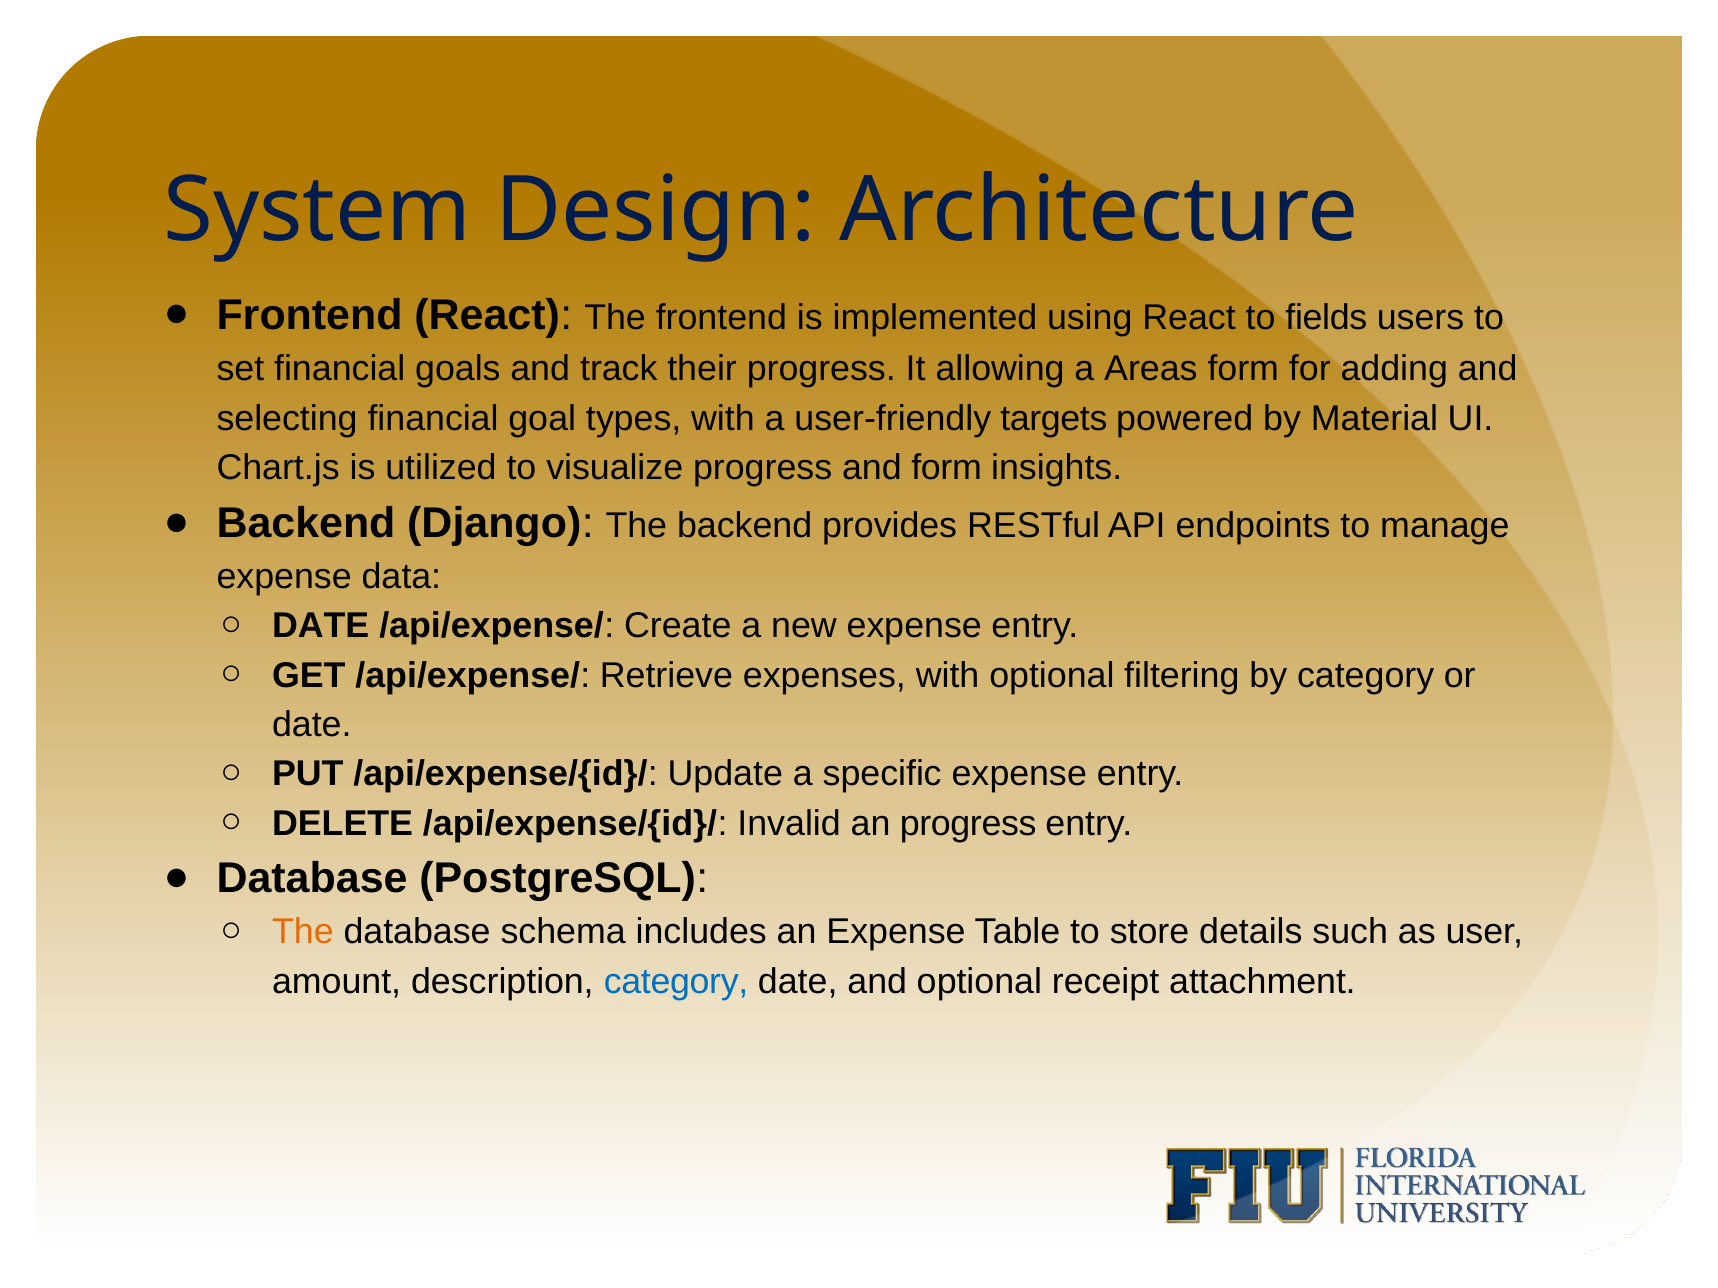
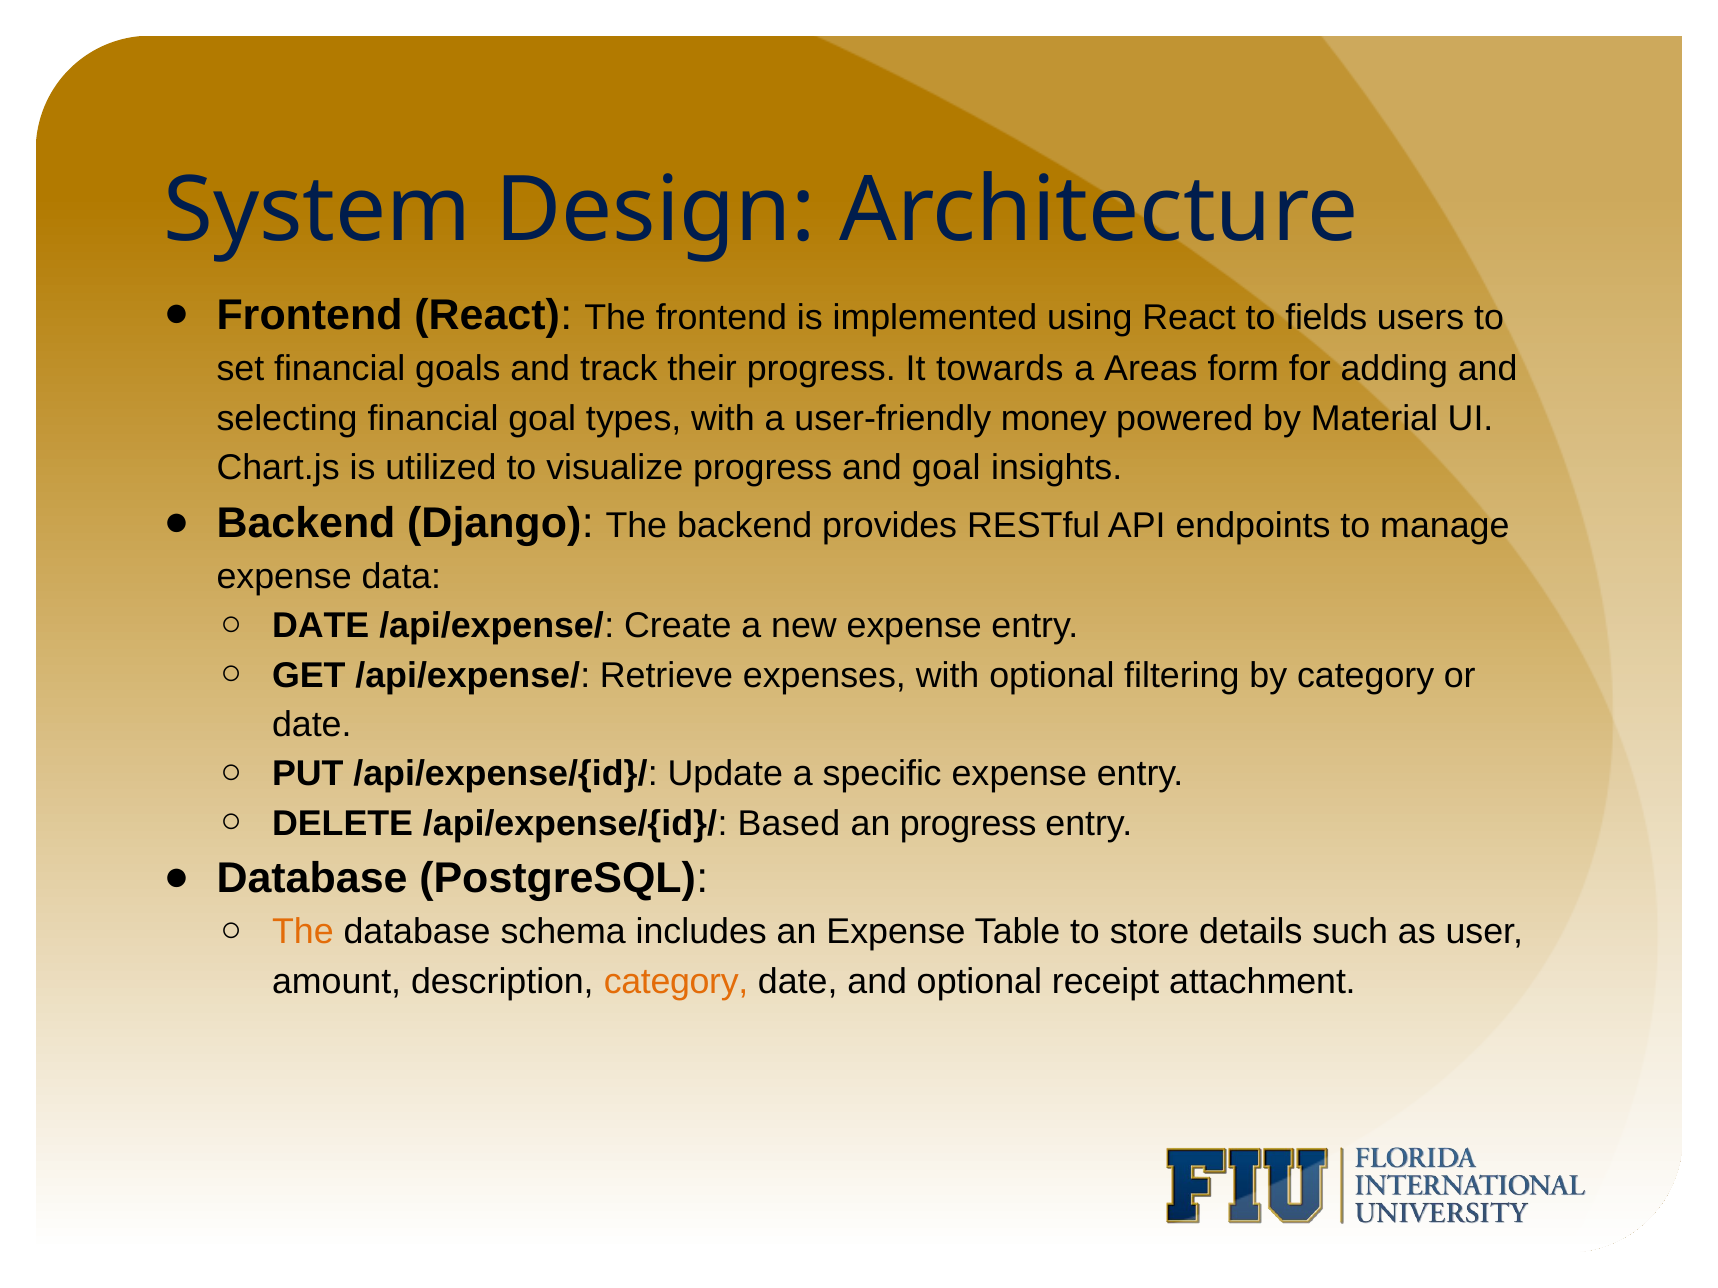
allowing: allowing -> towards (1000, 369)
targets: targets -> money (1054, 419)
and form: form -> goal (946, 468)
Invalid: Invalid -> Based (789, 824)
category colour: blue -> orange (676, 982)
